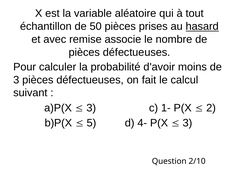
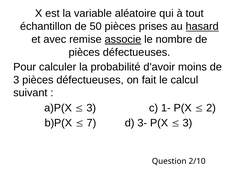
associe underline: none -> present (123, 39)
5: 5 -> 7 (92, 123)
4-: 4- -> 3- (142, 123)
